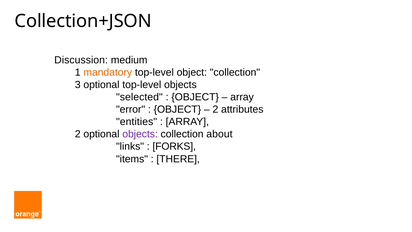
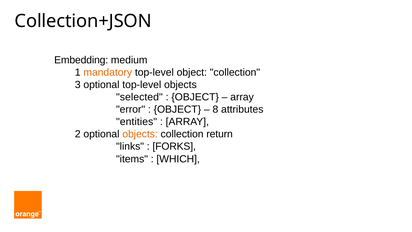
Discussion: Discussion -> Embedding (81, 60)
2: 2 -> 8 (215, 109)
objects colour: purple -> orange (140, 134)
about: about -> return (220, 134)
THERE: THERE -> WHICH (178, 159)
